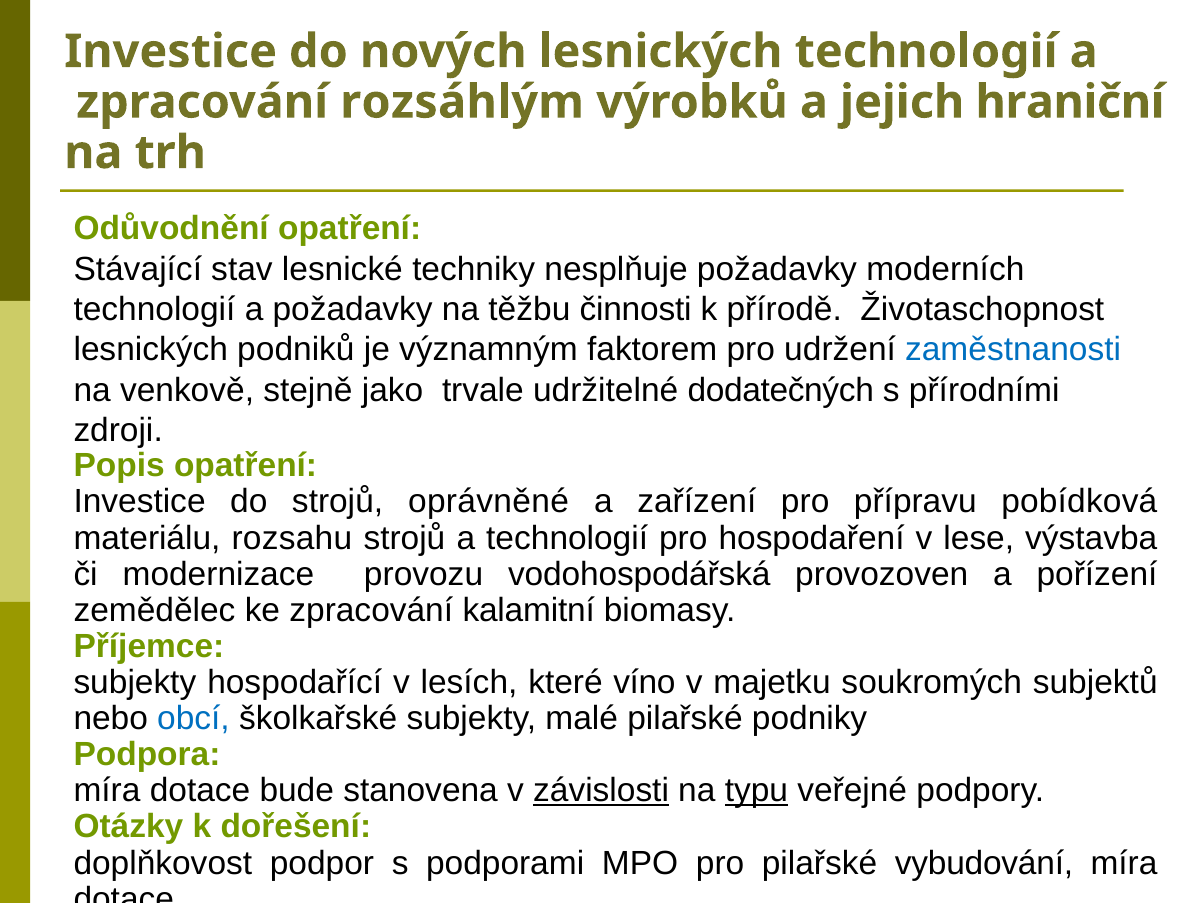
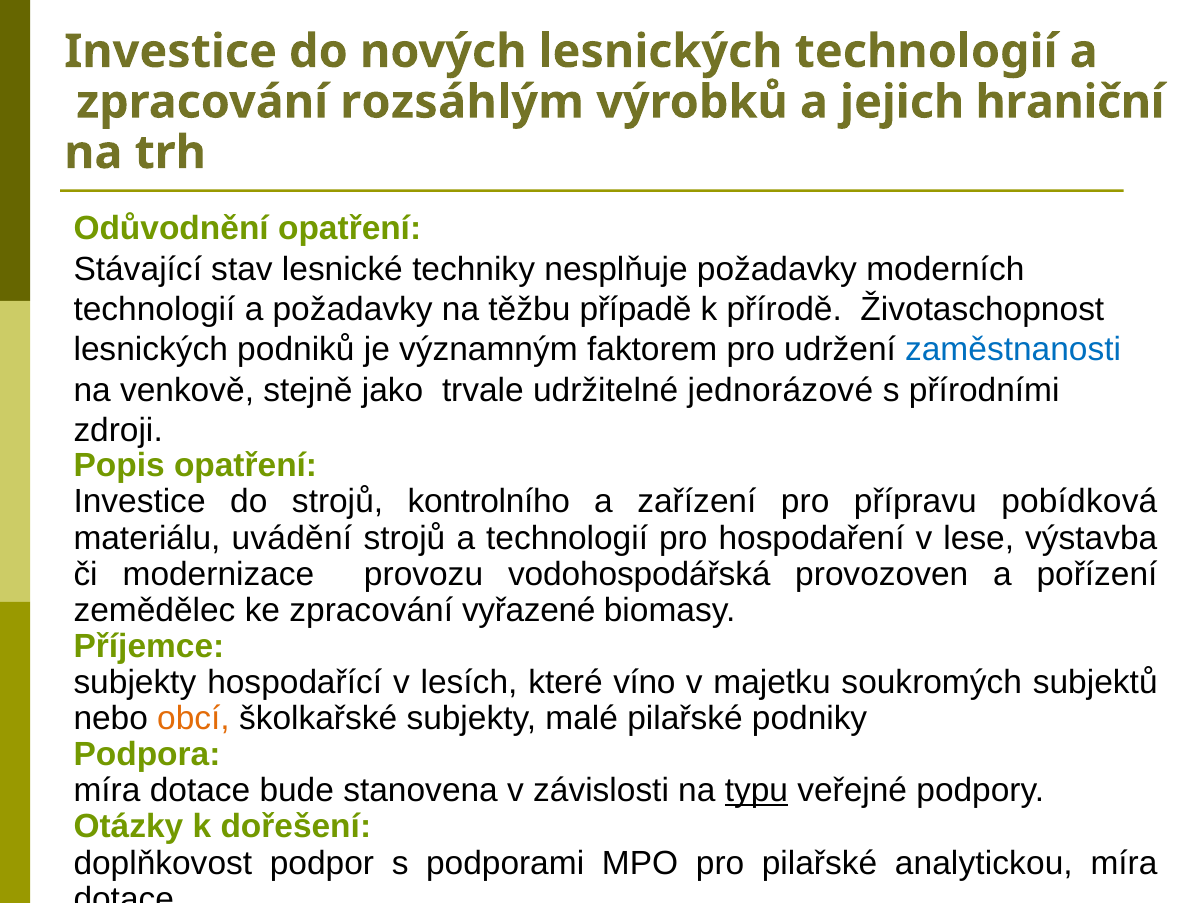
činnosti: činnosti -> případě (636, 310)
dodatečných: dodatečných -> jednorázové (780, 390)
oprávněné: oprávněné -> kontrolního (489, 502)
rozsahu: rozsahu -> uvádění (292, 538)
kalamitní: kalamitní -> vyřazené (529, 610)
obcí colour: blue -> orange (193, 719)
závislosti underline: present -> none (601, 791)
vybudování: vybudování -> analytickou (984, 863)
